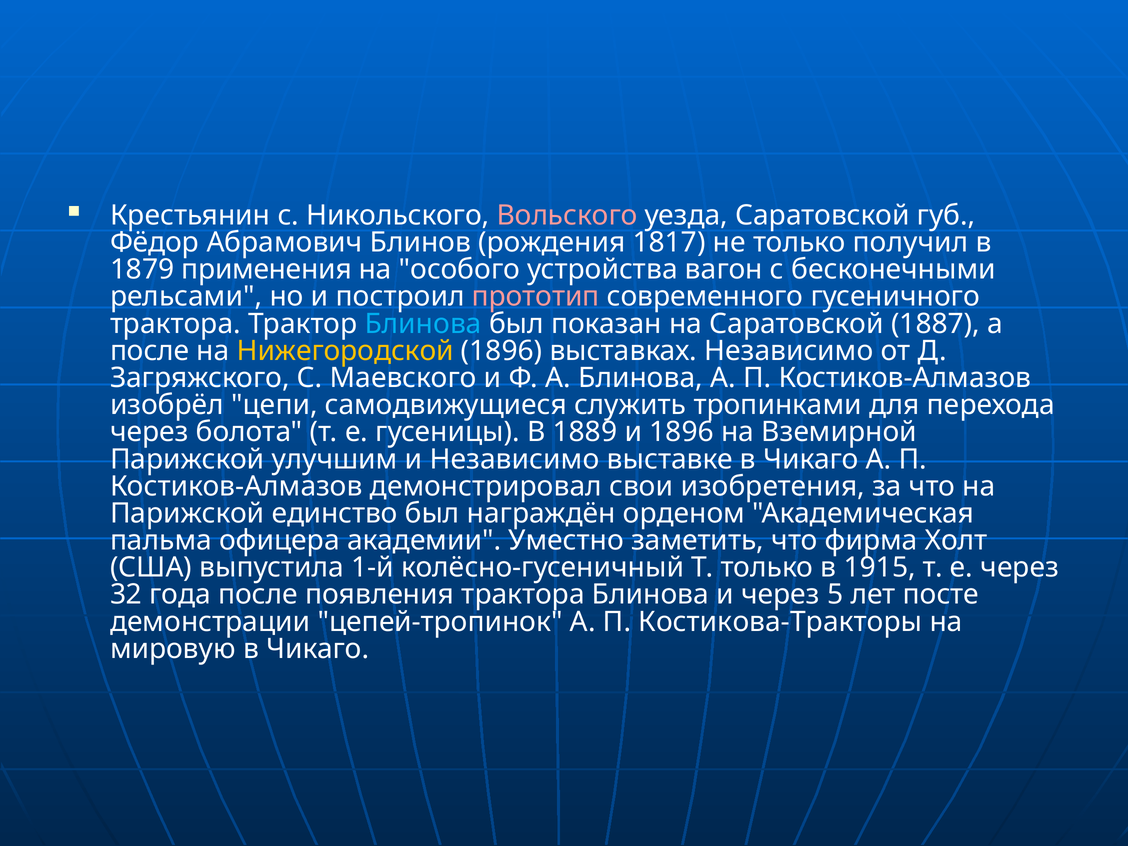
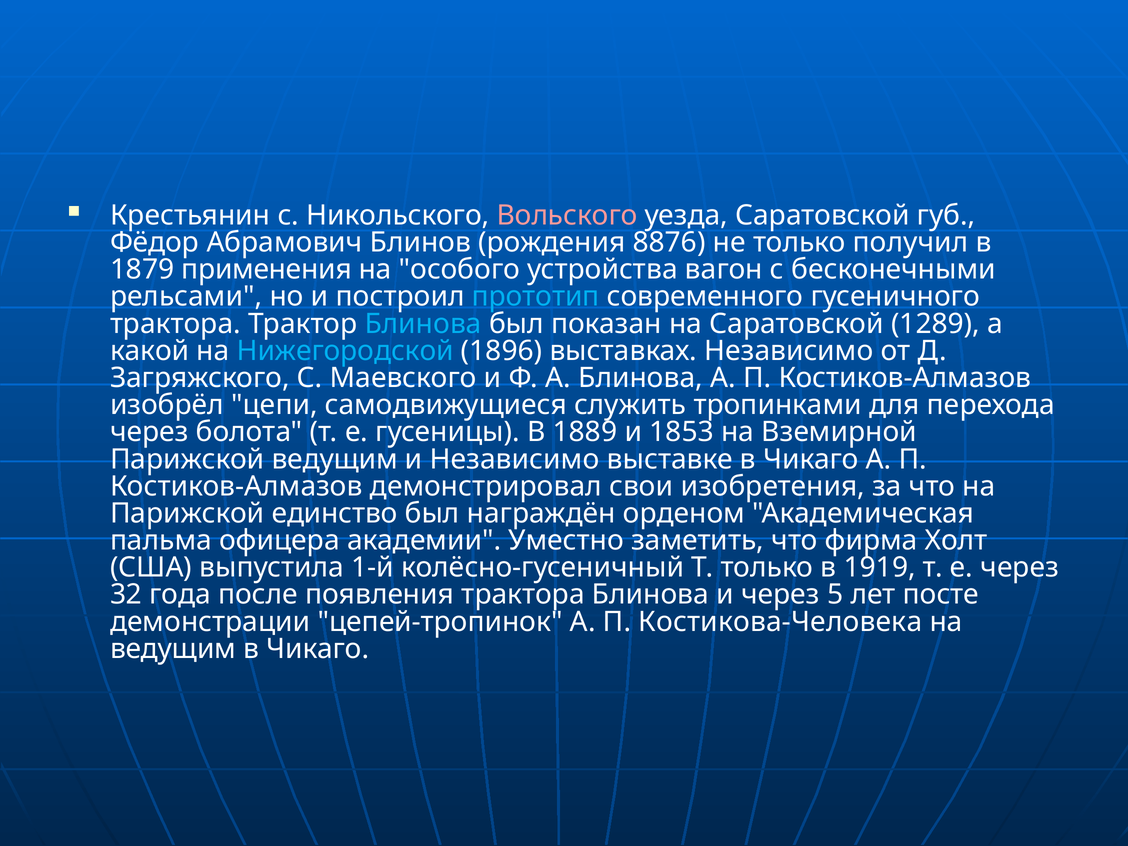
1817: 1817 -> 8876 (669, 242)
прототип colour: pink -> light blue (536, 297)
1887: 1887 -> 1289 (935, 324)
после: после -> какой (150, 351)
Нижегородской colour: yellow -> light blue (345, 351)
и 1896: 1896 -> 1853 (682, 432)
Парижской улучшим: улучшим -> ведущим (335, 459)
1915: 1915 -> 1919 (880, 568)
Костикова-Тракторы: Костикова-Тракторы -> Костикова-Человека (780, 622)
мировую: мировую -> ведущим (173, 649)
